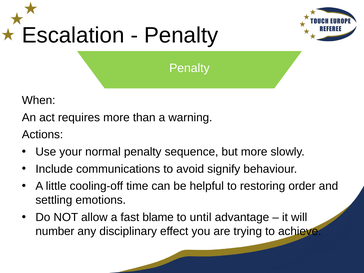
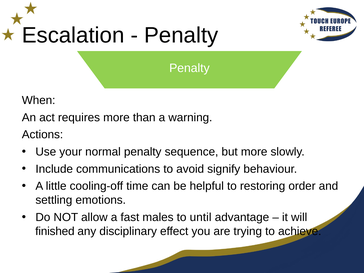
blame: blame -> males (158, 217)
number: number -> finished (55, 231)
